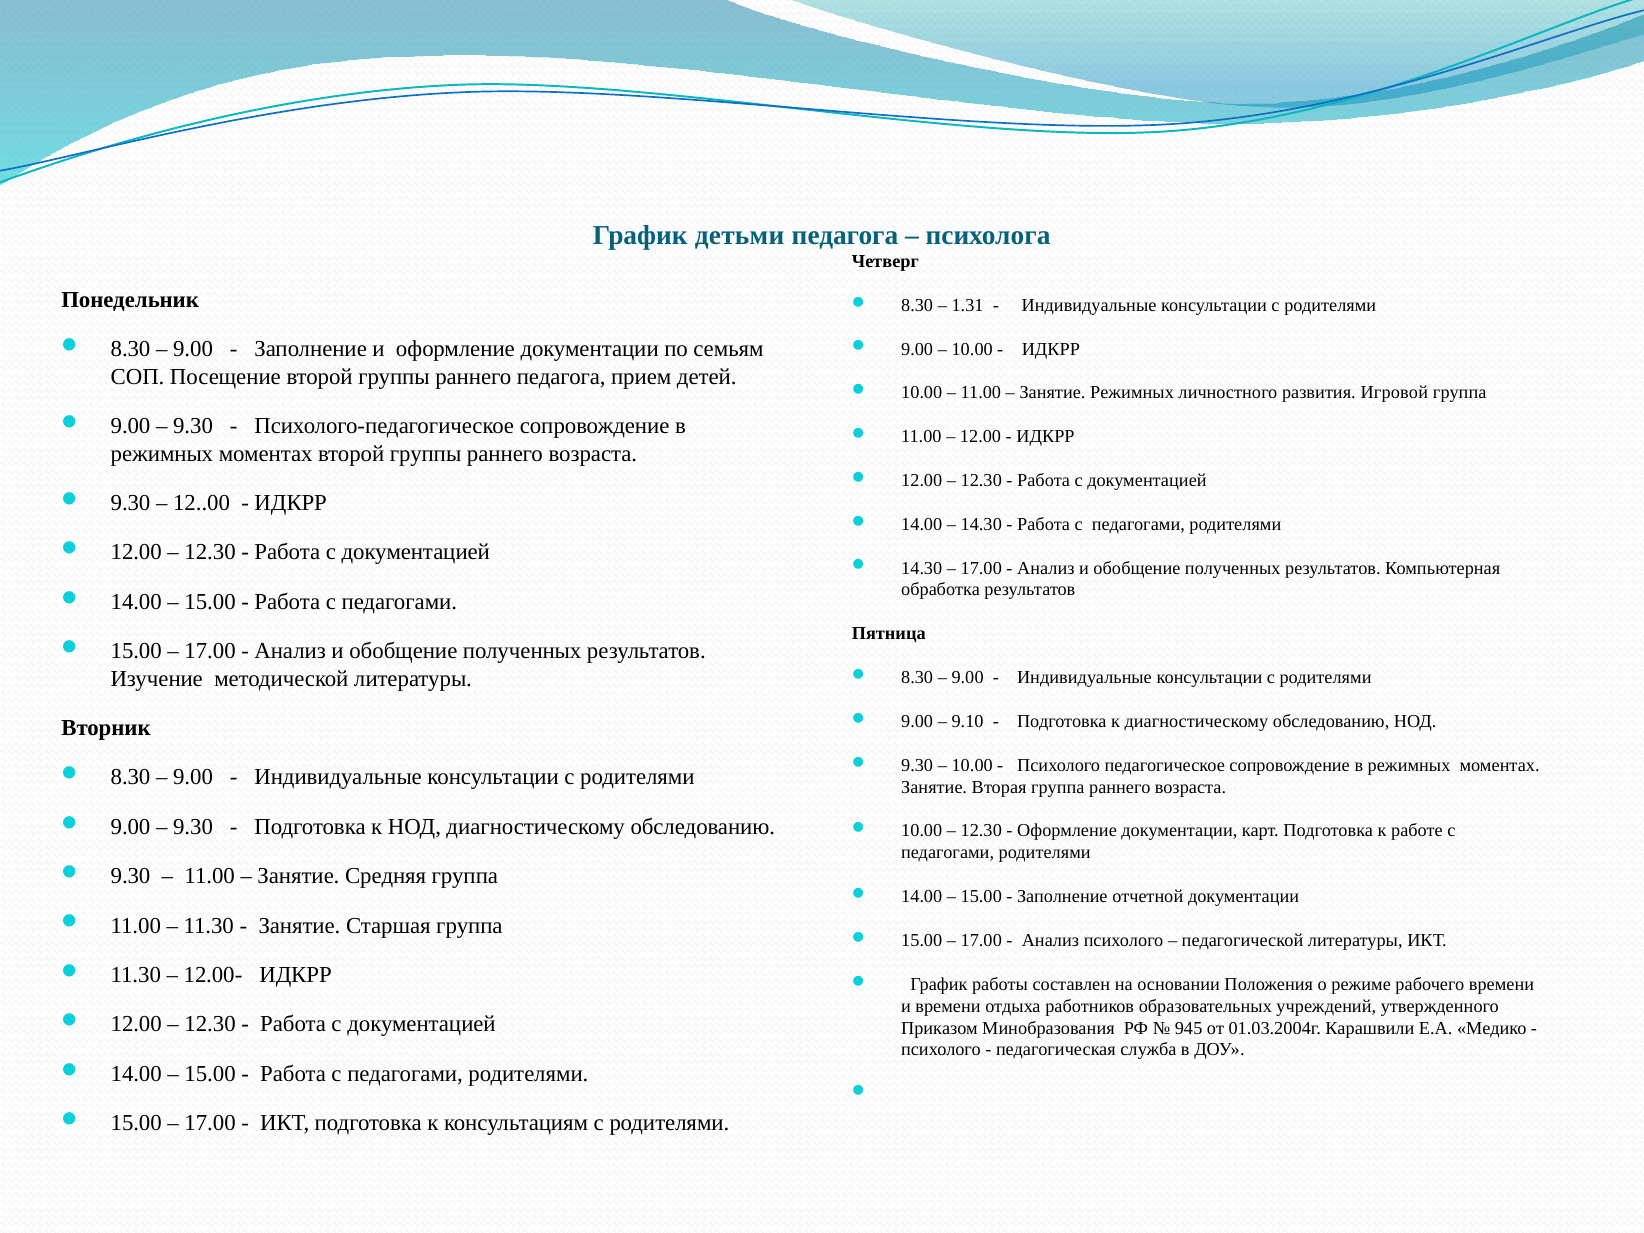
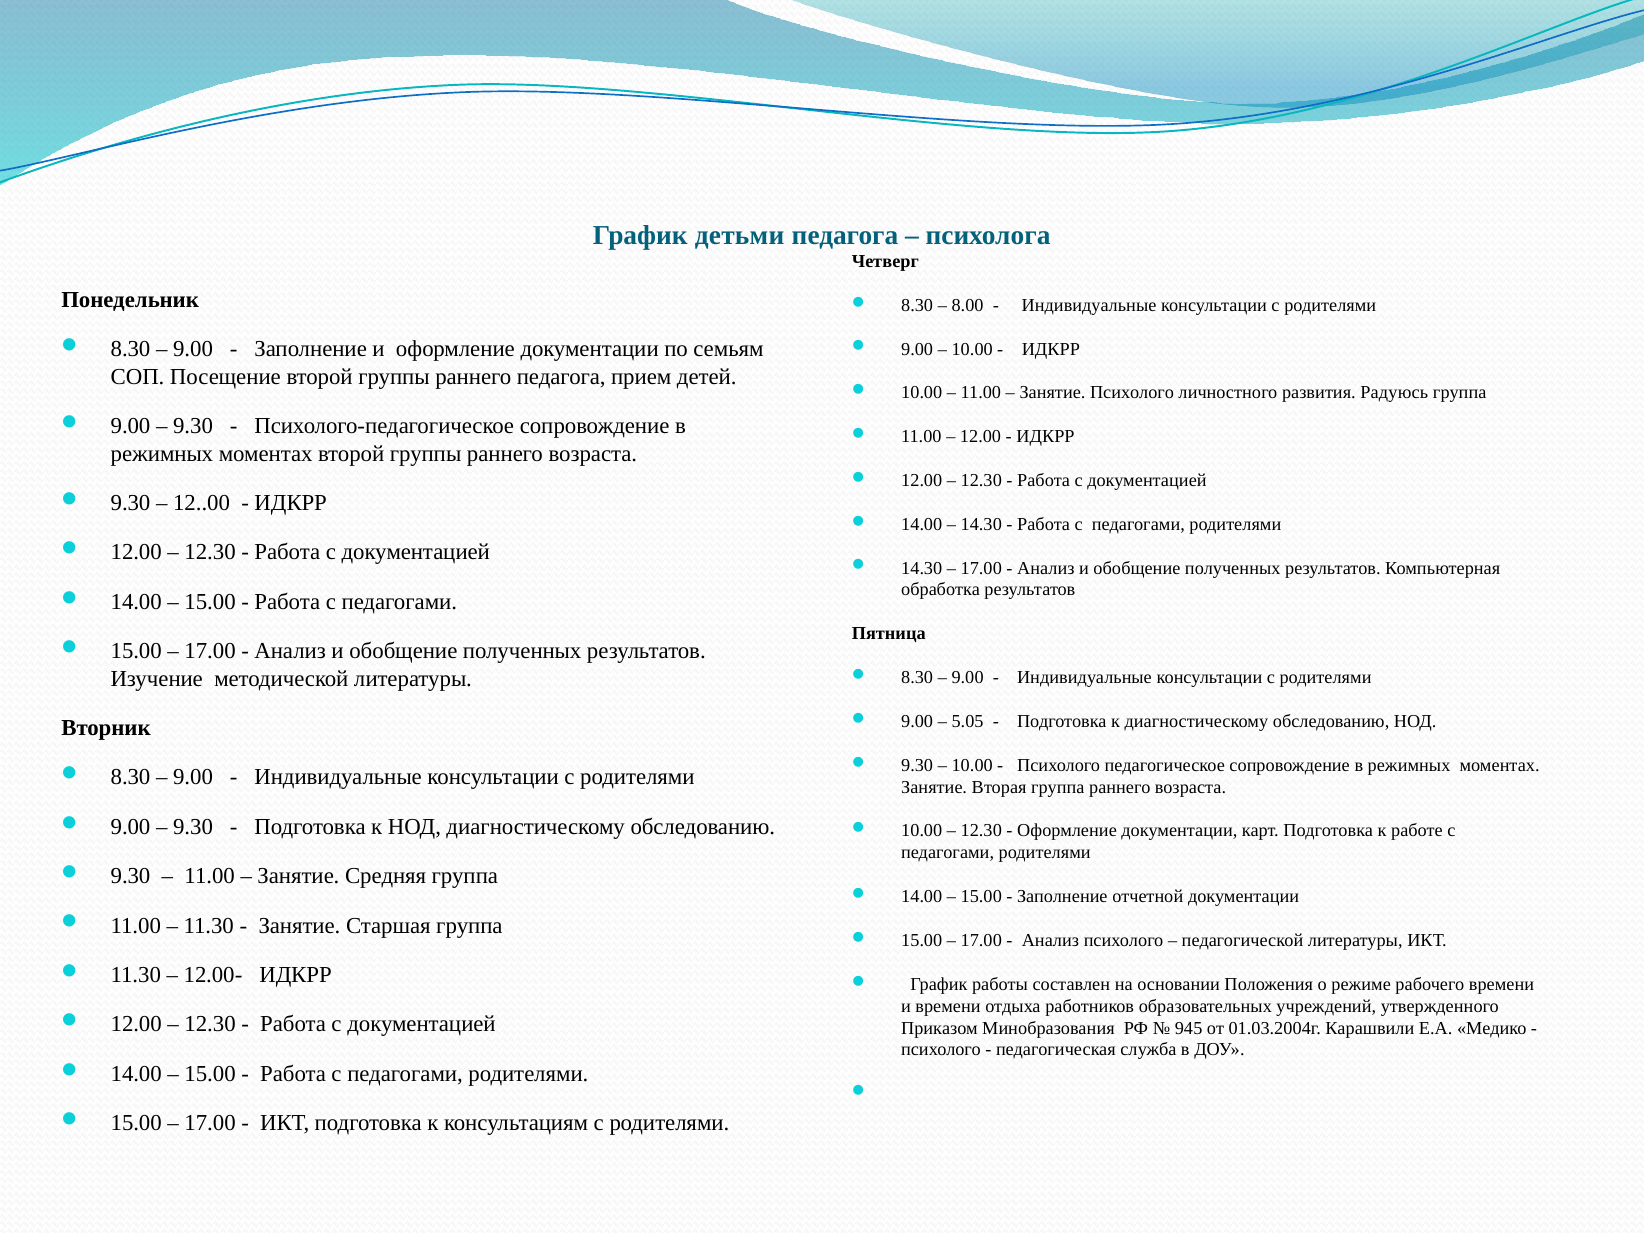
1.31: 1.31 -> 8.00 (968, 305)
Занятие Режимных: Режимных -> Психолого (1132, 393)
Игровой: Игровой -> Радуюсь (1394, 393)
9.10: 9.10 -> 5.05 (968, 721)
